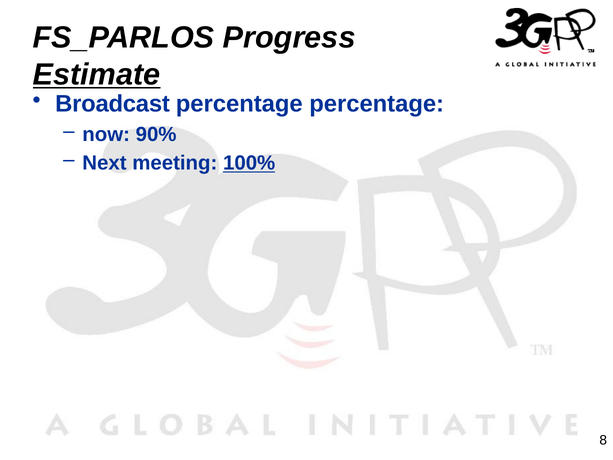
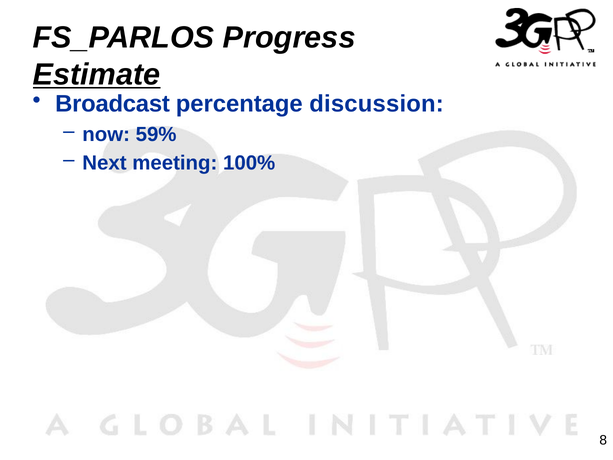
percentage percentage: percentage -> discussion (377, 104)
90%: 90% -> 59% (156, 134)
100% underline: present -> none (249, 163)
